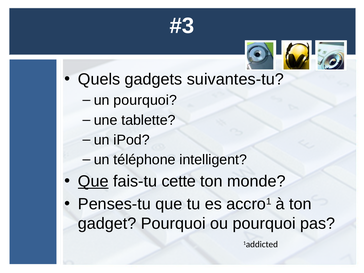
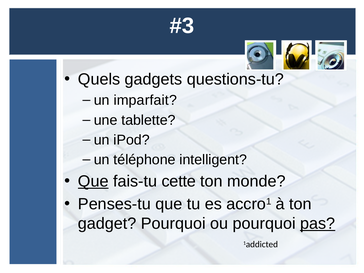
suivantes-tu: suivantes-tu -> questions-tu (235, 79)
un pourquoi: pourquoi -> imparfait (145, 100)
pas underline: none -> present (318, 223)
